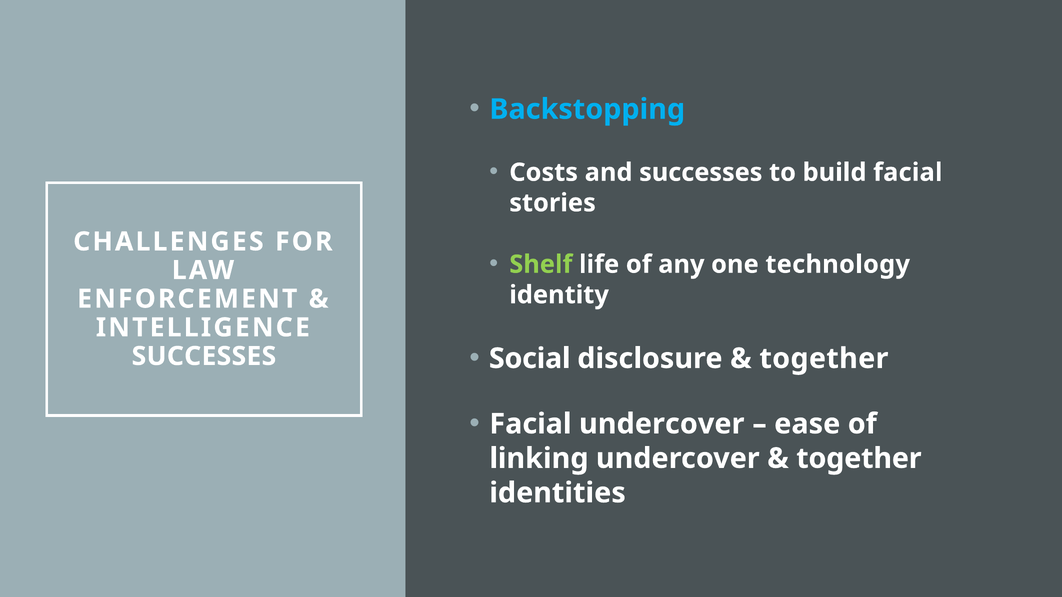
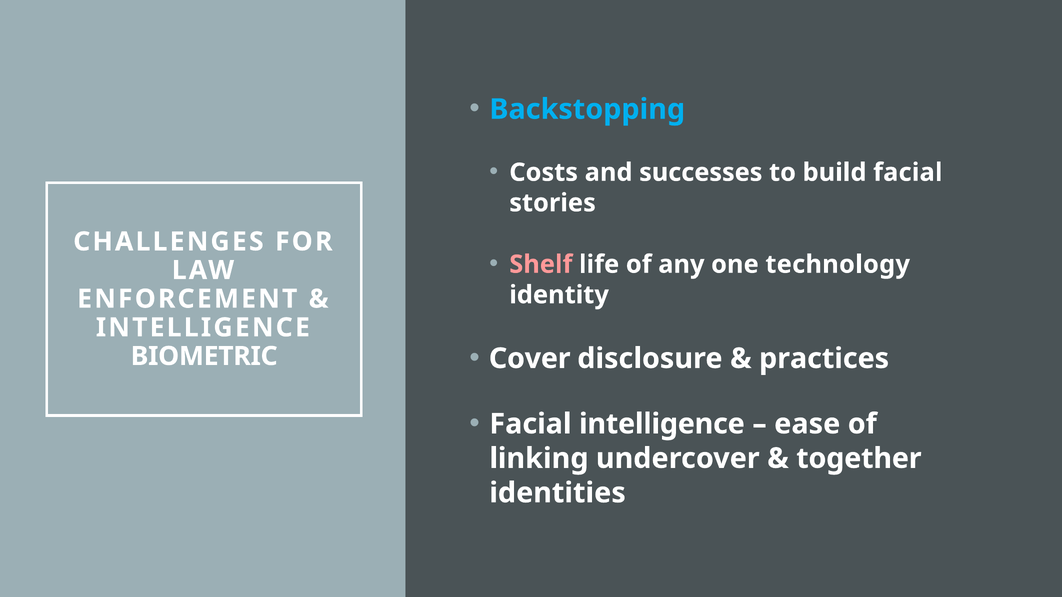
Shelf colour: light green -> pink (541, 265)
Social: Social -> Cover (530, 359)
together: together -> practices (824, 359)
SUCCESSES: SUCCESSES -> BIOMETRIC (204, 356)
Facial undercover: undercover -> intelligence (662, 424)
